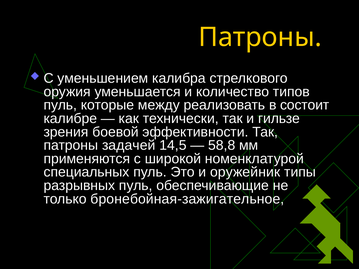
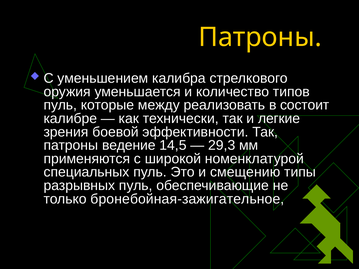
гильзе: гильзе -> легкие (279, 119)
задачей: задачей -> ведение (129, 145)
58,8: 58,8 -> 29,3 (222, 145)
оружейник: оружейник -> смещению (245, 172)
